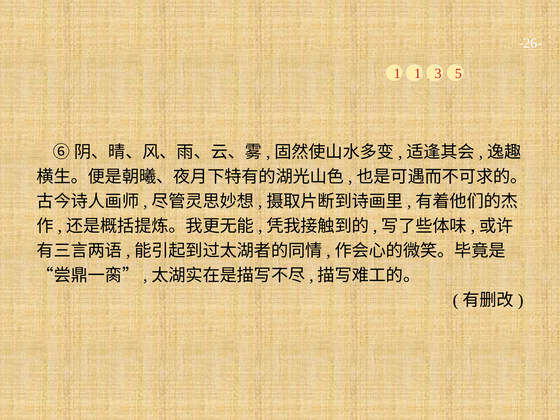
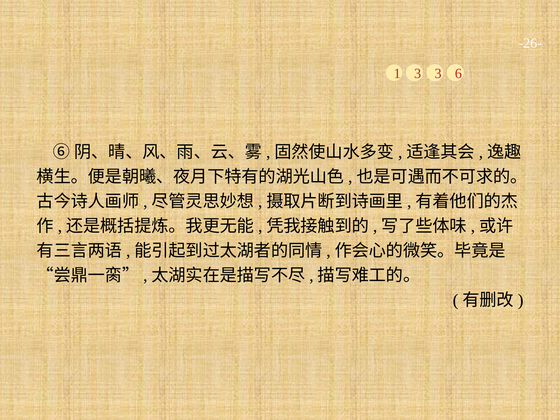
1 1: 1 -> 3 (418, 74)
5: 5 -> 6 (458, 74)
